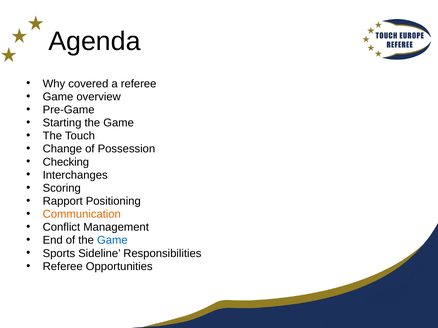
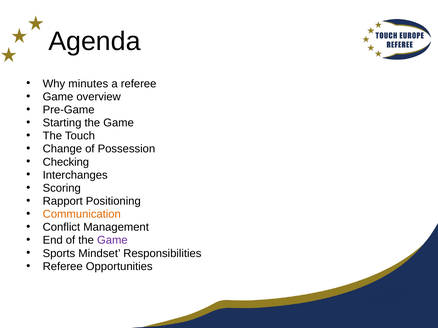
covered: covered -> minutes (88, 84)
Game colour: blue -> purple (112, 241)
Sideline: Sideline -> Mindset (99, 254)
